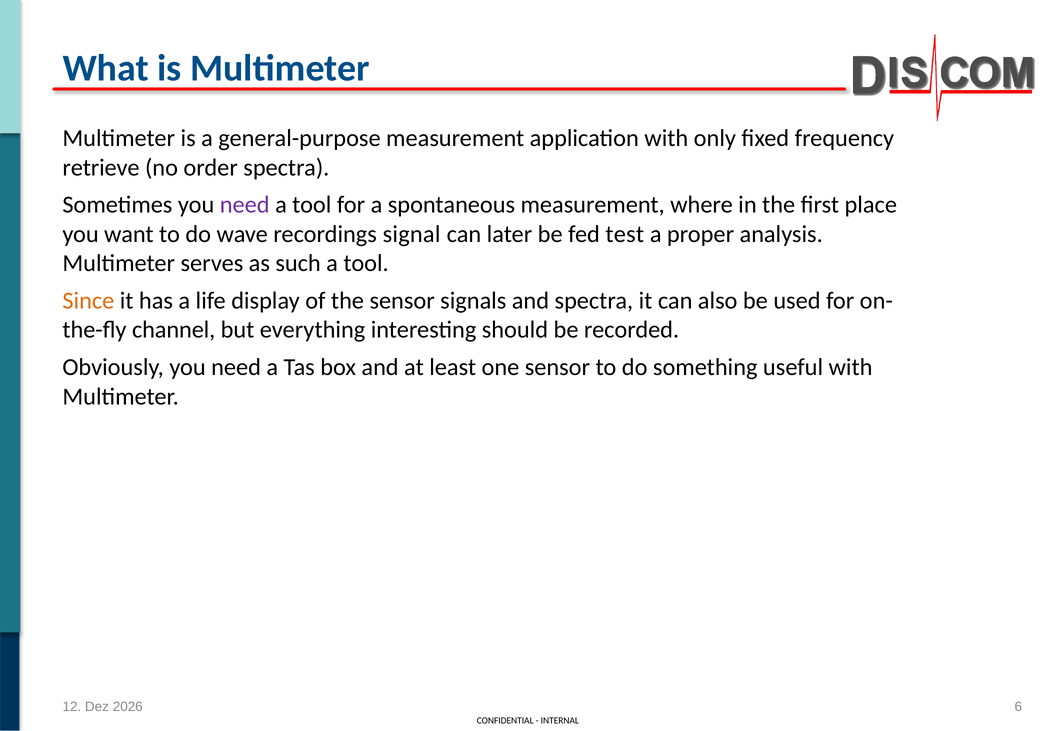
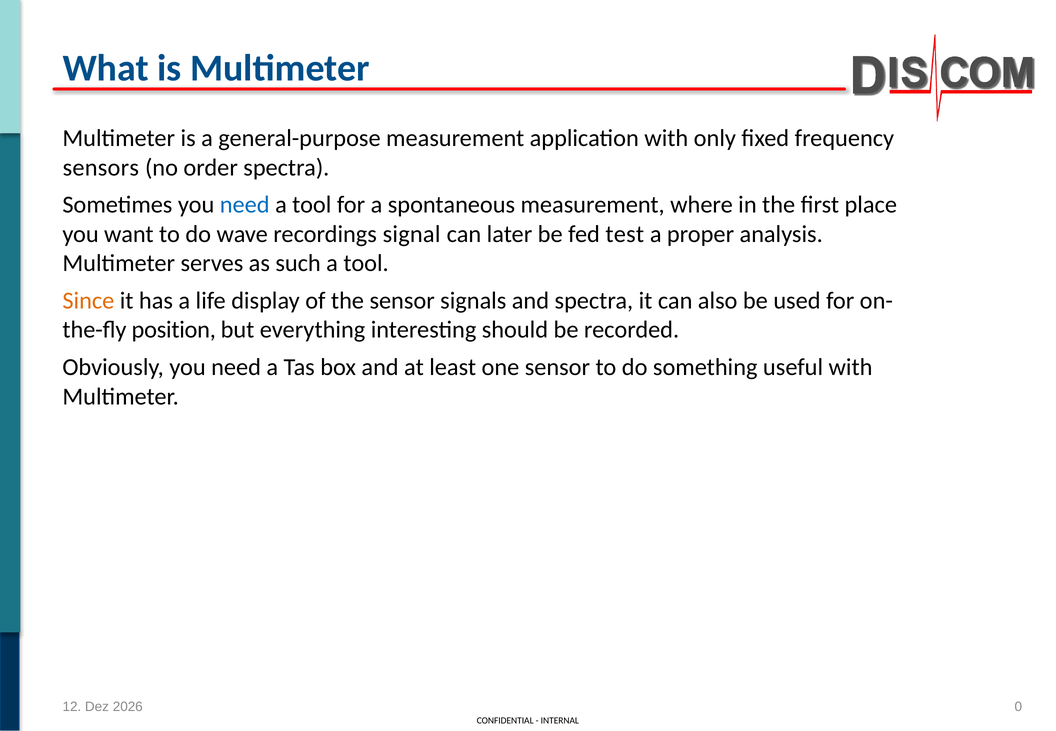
retrieve: retrieve -> sensors (101, 167)
need colour: purple -> blue (245, 205)
channel: channel -> position (174, 330)
6: 6 -> 0 (1018, 707)
